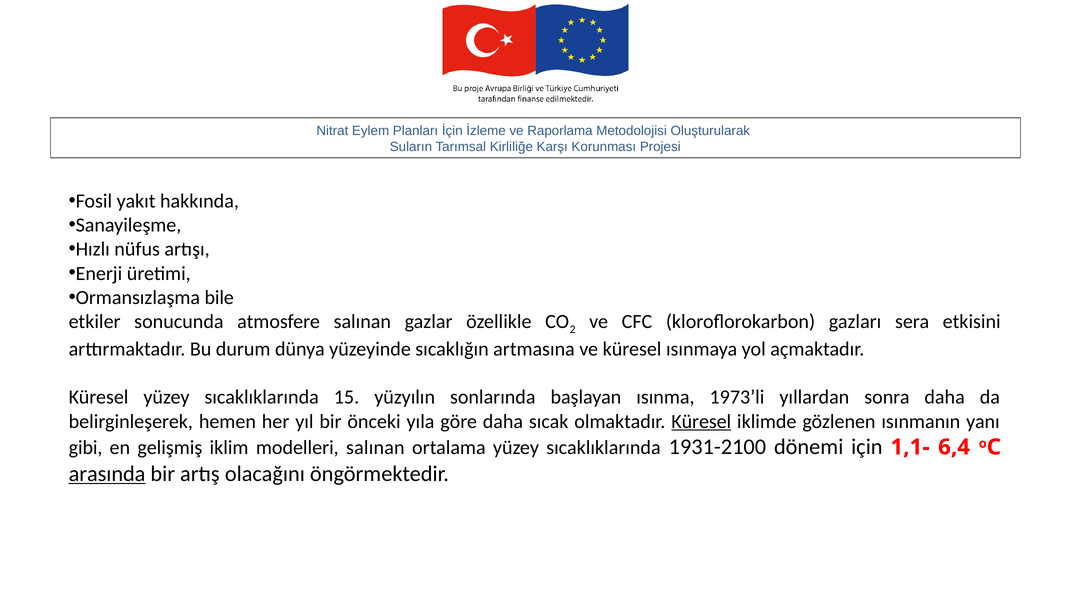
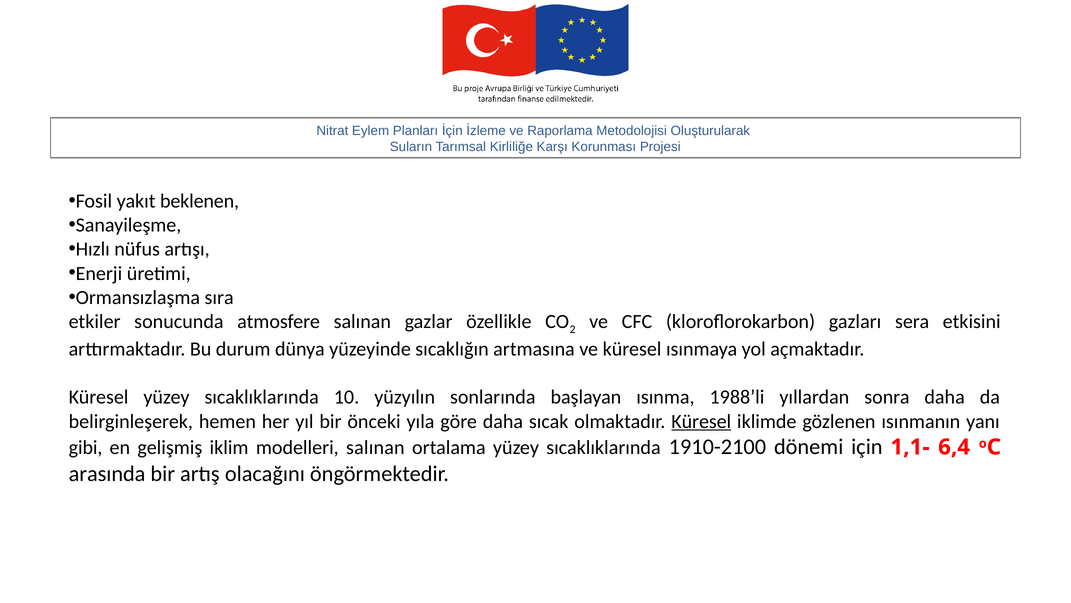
hakkında: hakkında -> beklenen (200, 201)
bile: bile -> sıra (219, 297)
15: 15 -> 10 (346, 397)
1973’li: 1973’li -> 1988’li (737, 397)
1931-2100: 1931-2100 -> 1910-2100 (717, 447)
arasında underline: present -> none (107, 473)
